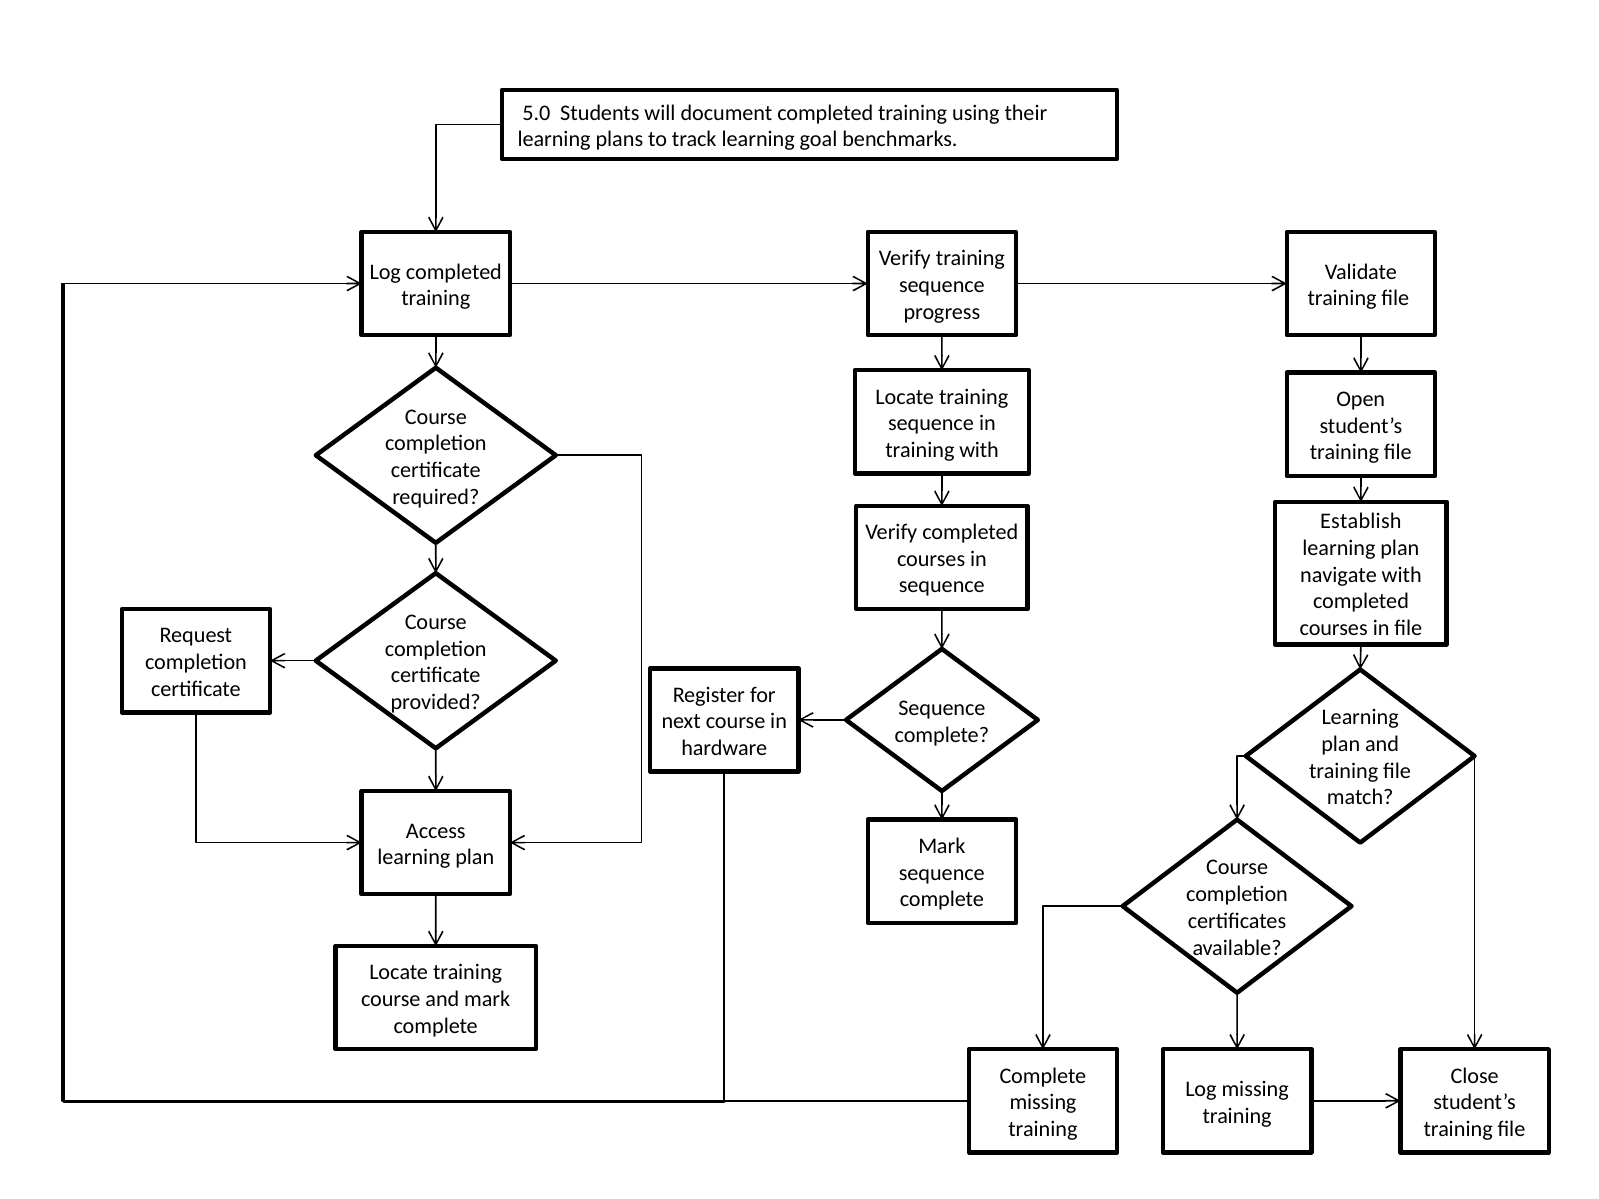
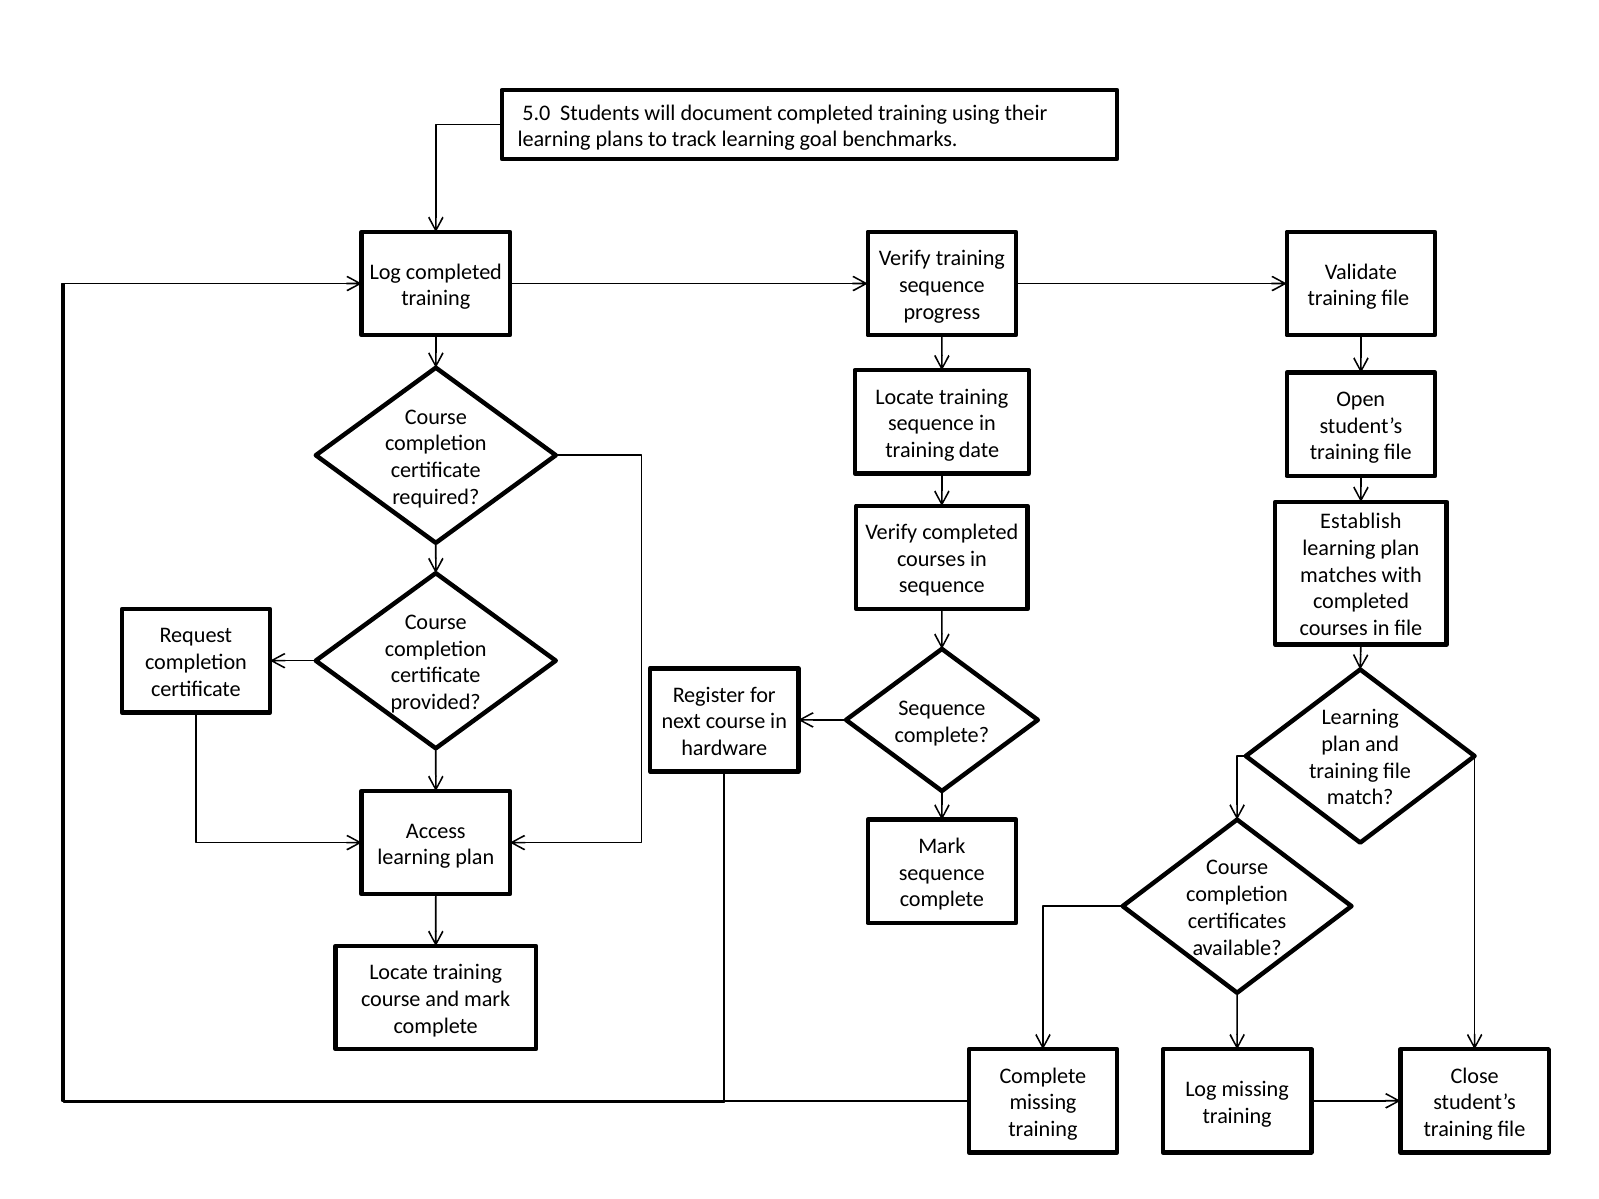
training with: with -> date (979, 450)
navigate: navigate -> matches (1338, 575)
